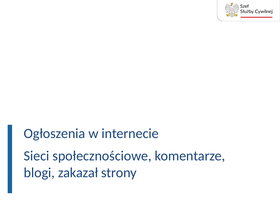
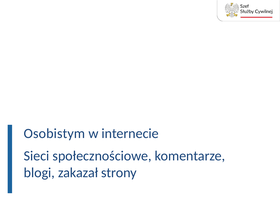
Ogłoszenia: Ogłoszenia -> Osobistym (54, 133)
